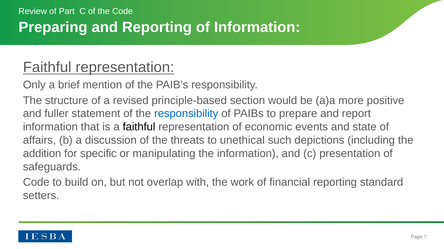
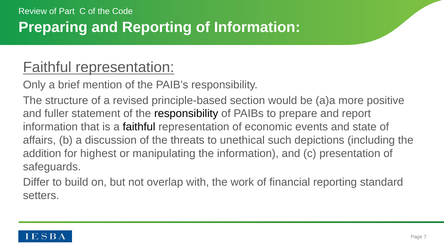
responsibility colour: blue -> black (186, 114)
specific: specific -> highest (98, 154)
Code: Code -> Differ (36, 183)
